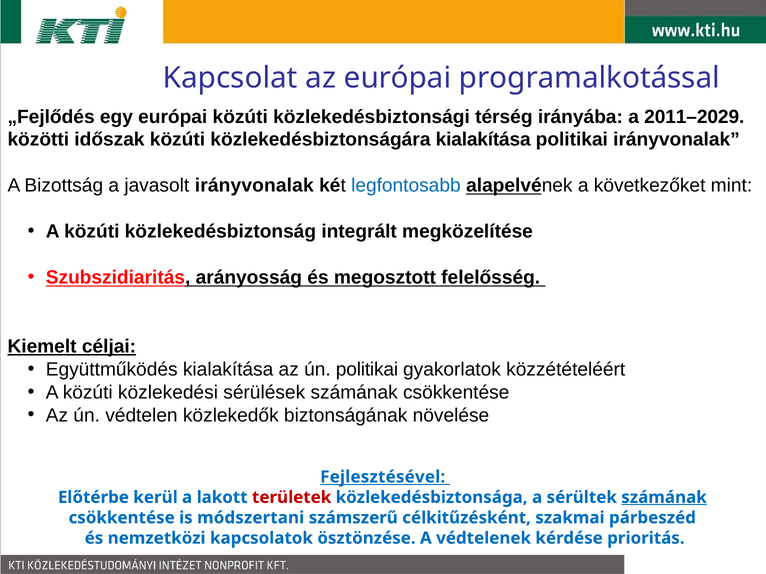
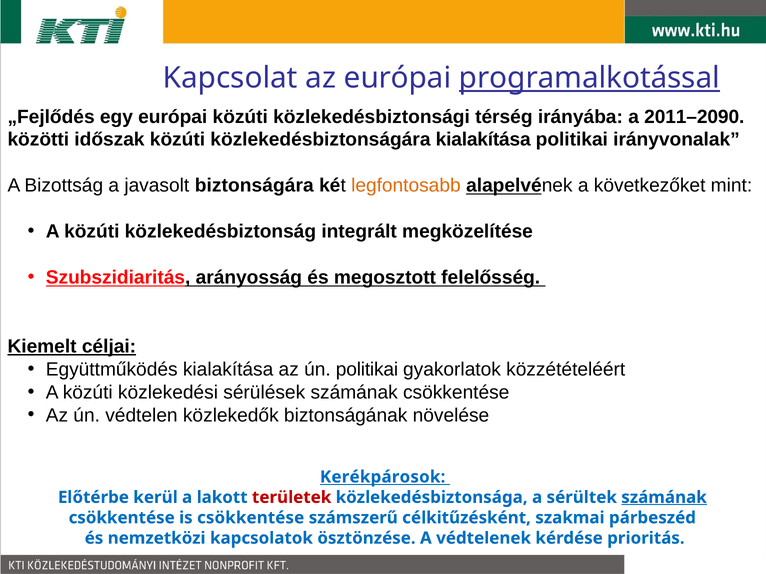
programalkotással underline: none -> present (589, 78)
2011–2029: 2011–2029 -> 2011–2090 (694, 117)
javasolt irányvonalak: irányvonalak -> biztonságára (254, 186)
legfontosabb colour: blue -> orange (406, 186)
Fejlesztésével: Fejlesztésével -> Kerékpárosok (383, 477)
is módszertani: módszertani -> csökkentése (251, 518)
